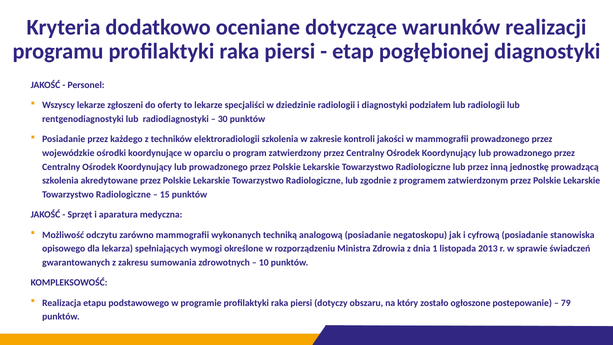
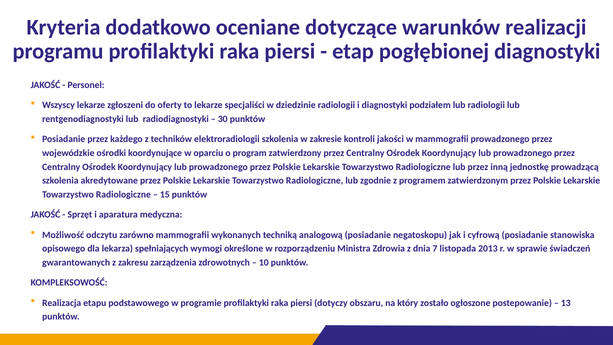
1: 1 -> 7 (435, 249)
sumowania: sumowania -> zarządzenia (173, 262)
79: 79 -> 13 (566, 303)
